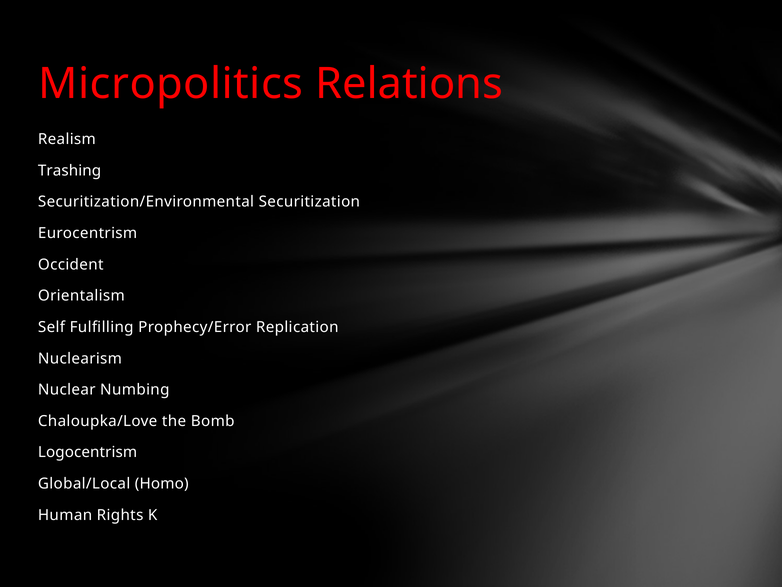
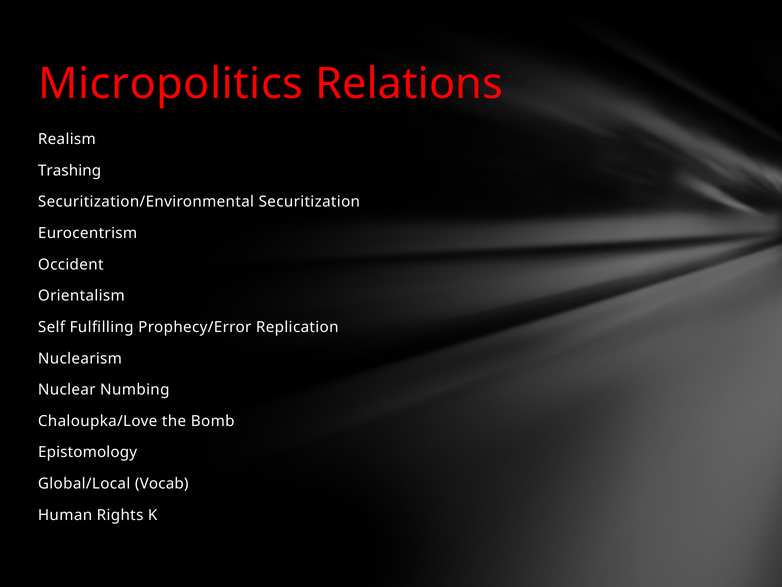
Logocentrism: Logocentrism -> Epistomology (88, 452)
Homo: Homo -> Vocab (162, 483)
